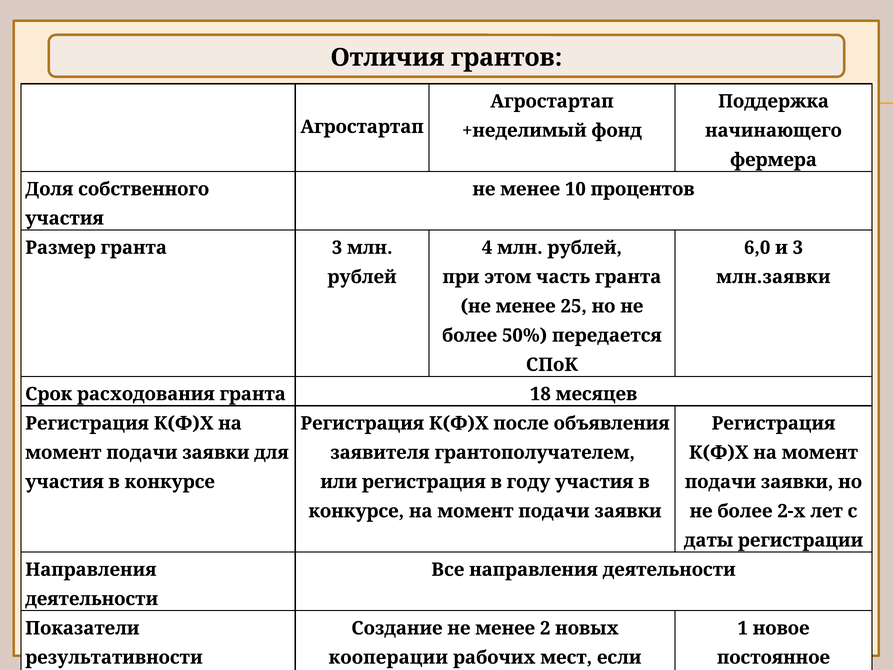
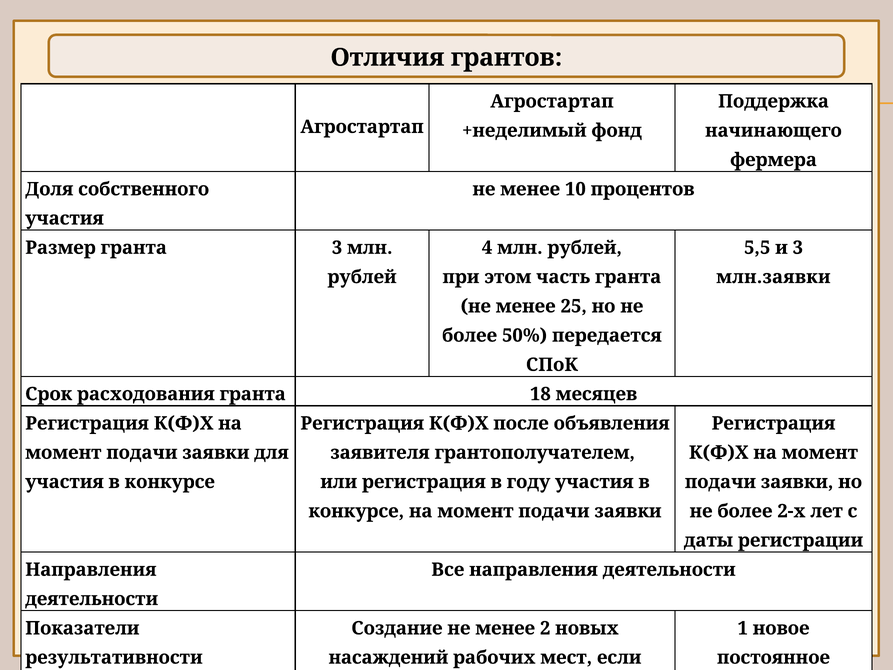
6,0: 6,0 -> 5,5 (757, 248)
кооперации: кооперации -> насаждений (388, 657)
